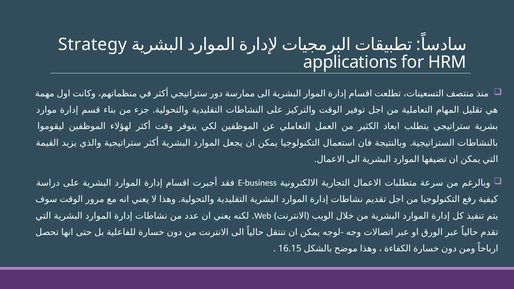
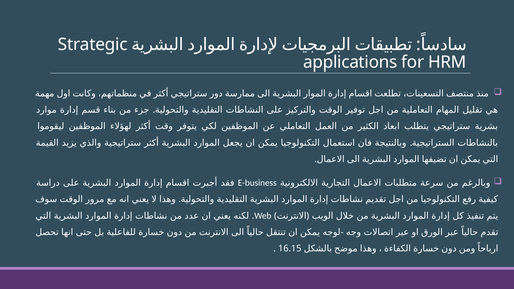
Strategy: Strategy -> Strategic (93, 45)
